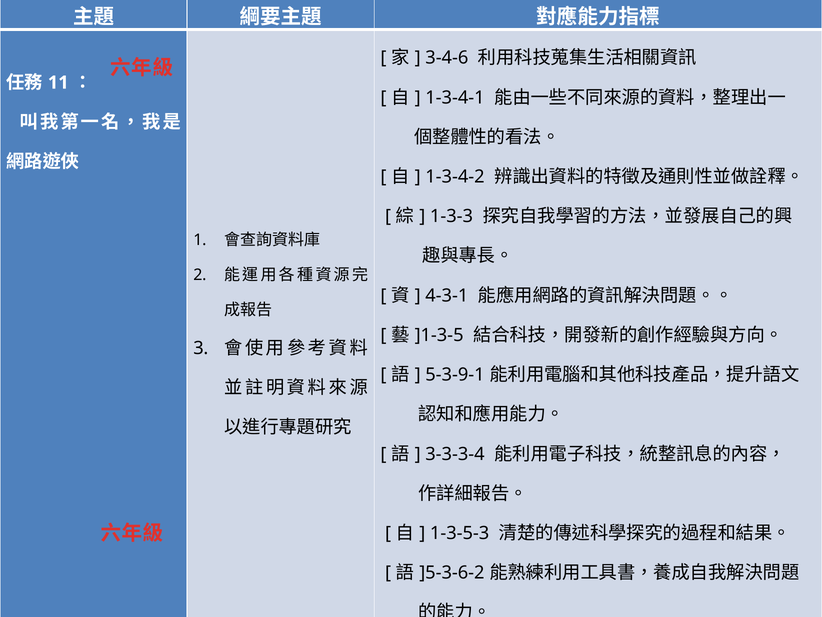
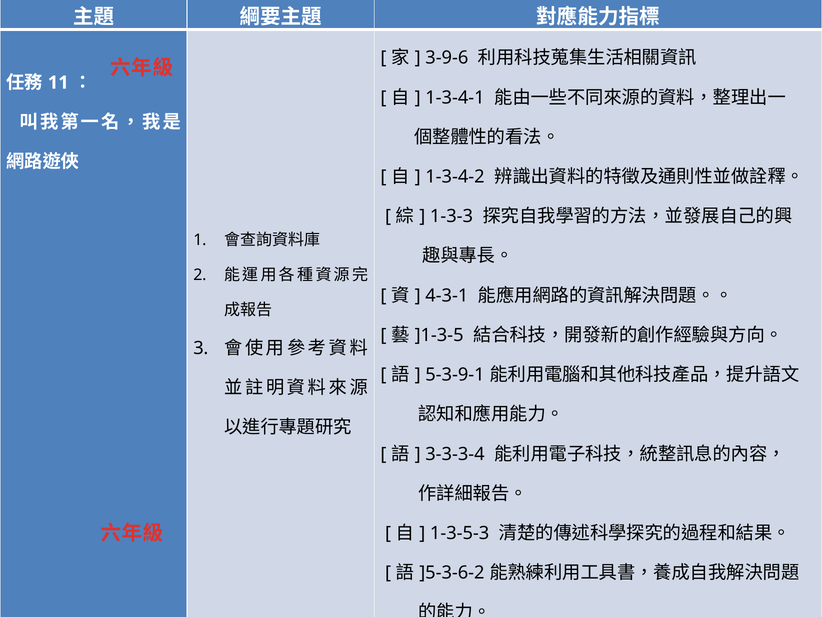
3-4-6: 3-4-6 -> 3-9-6 (447, 58)
